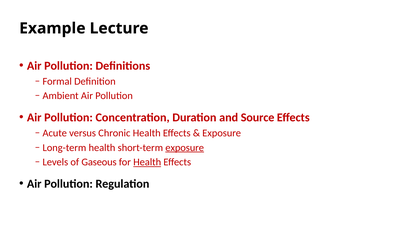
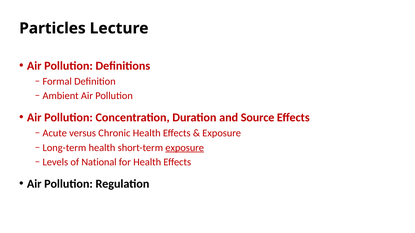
Example: Example -> Particles (52, 28)
Gaseous: Gaseous -> National (99, 162)
Health underline: present -> none (147, 162)
